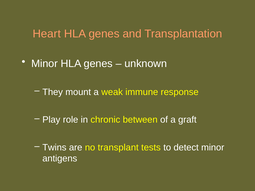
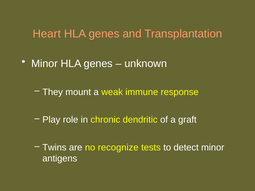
between: between -> dendritic (140, 120)
transplant: transplant -> recognize (118, 148)
